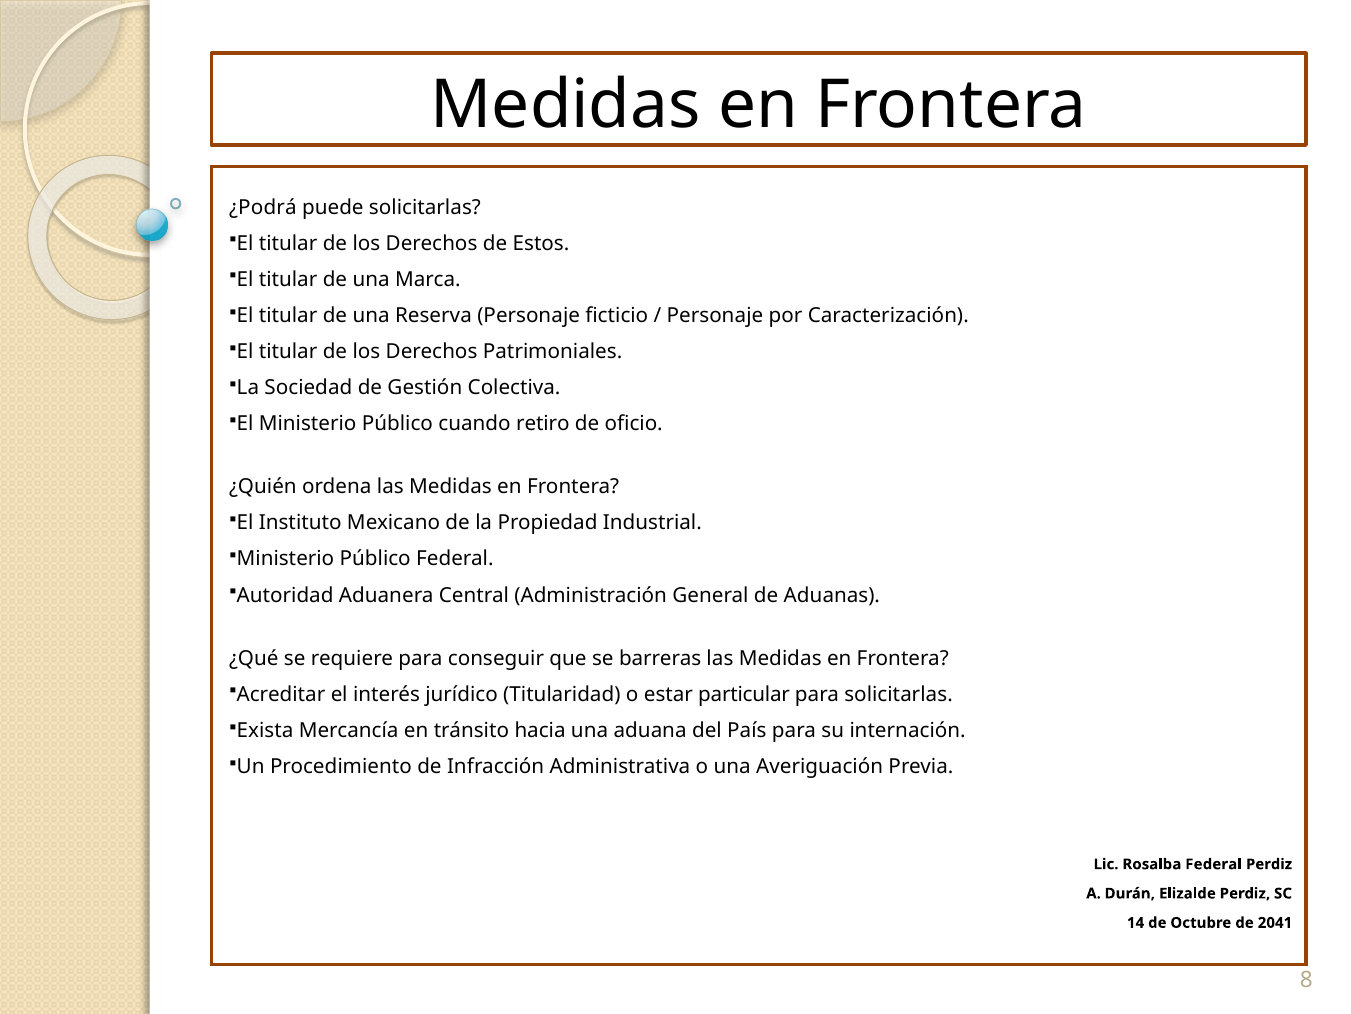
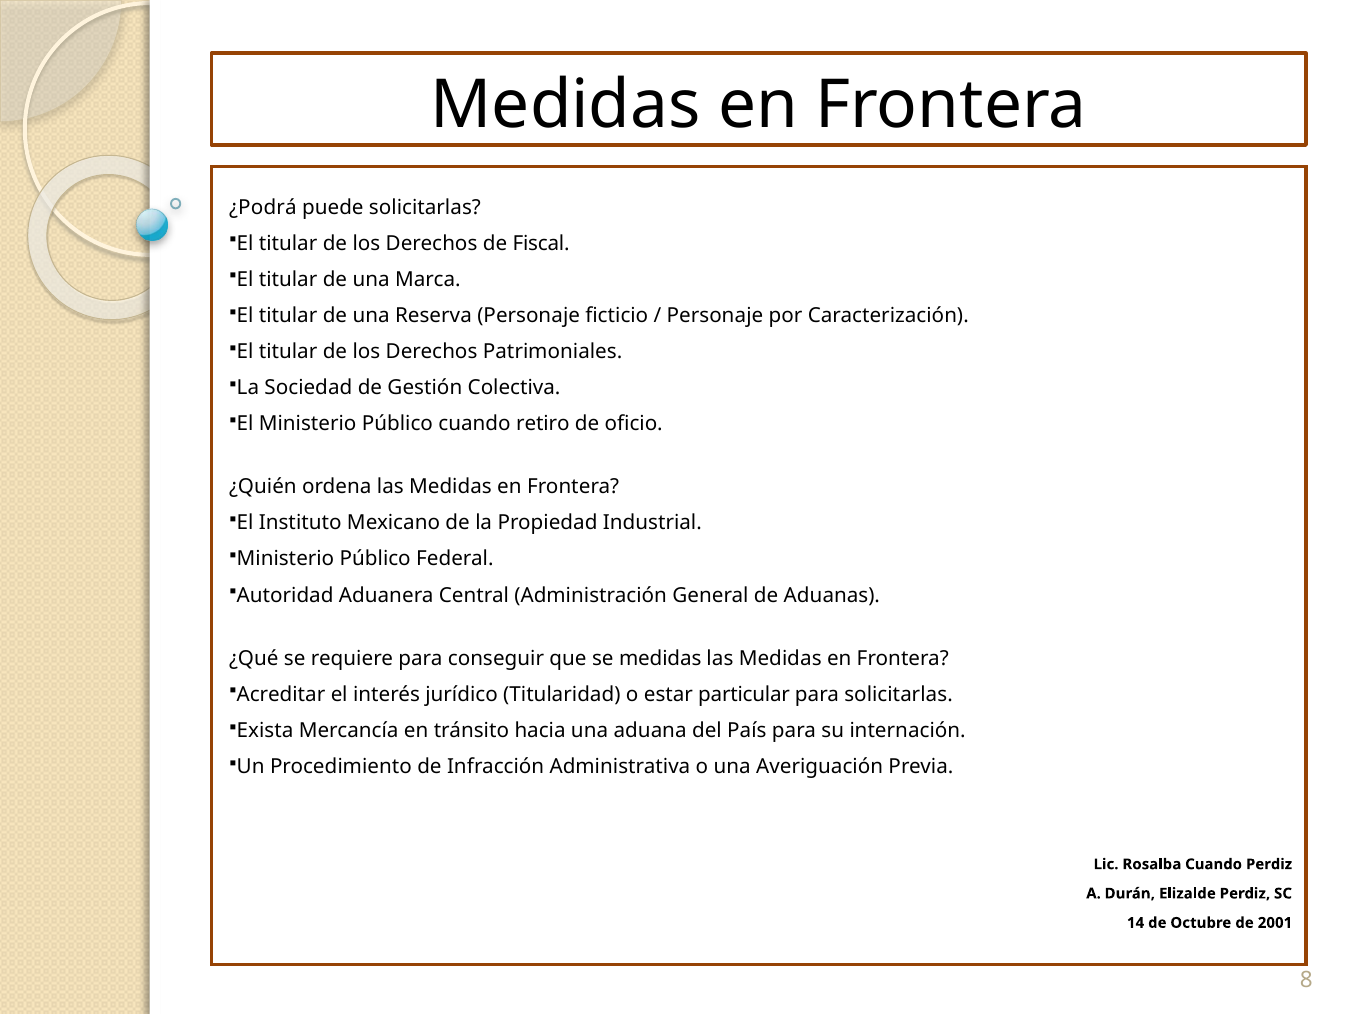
Estos: Estos -> Fiscal (541, 243)
se barreras: barreras -> medidas (660, 658)
Rosalba Federal: Federal -> Cuando (1214, 864)
2041: 2041 -> 2001 (1275, 922)
